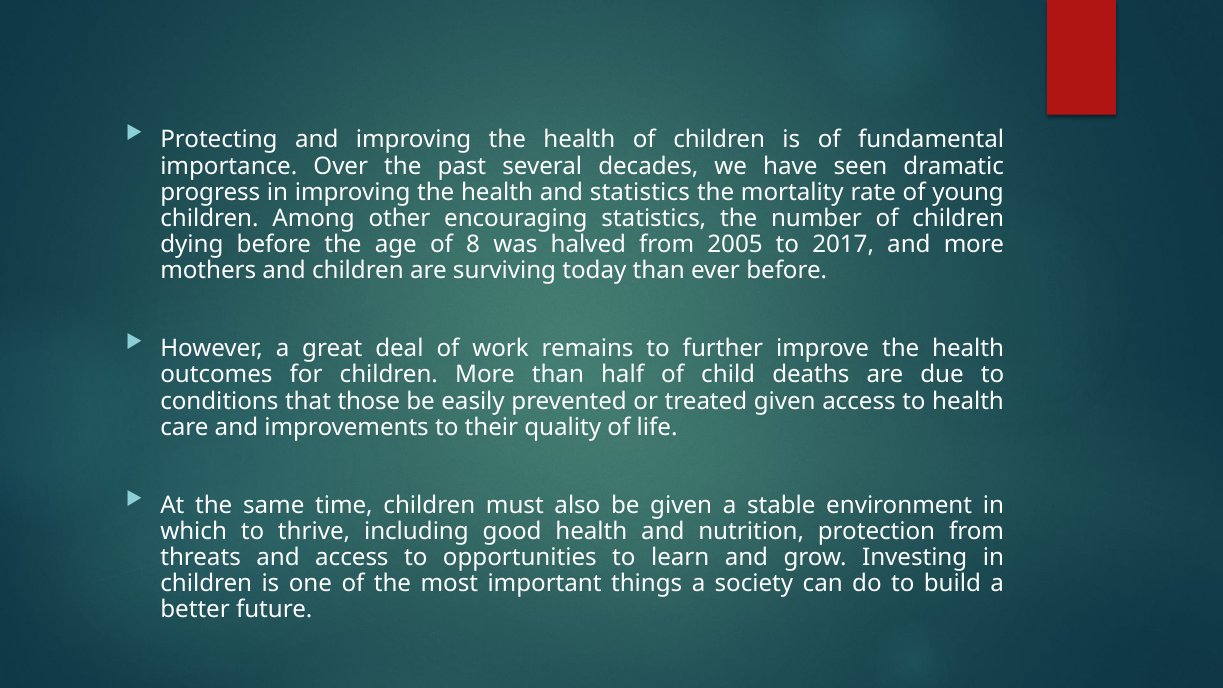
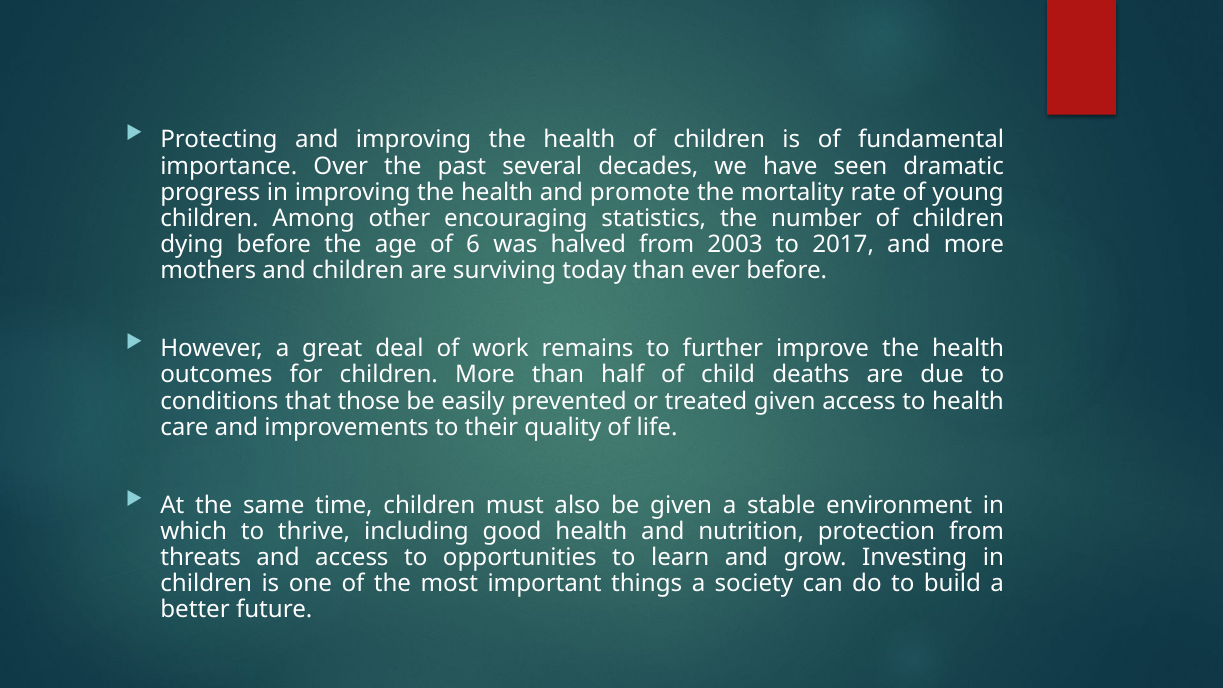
and statistics: statistics -> promote (640, 192)
8: 8 -> 6 (473, 244)
2005: 2005 -> 2003 (735, 244)
